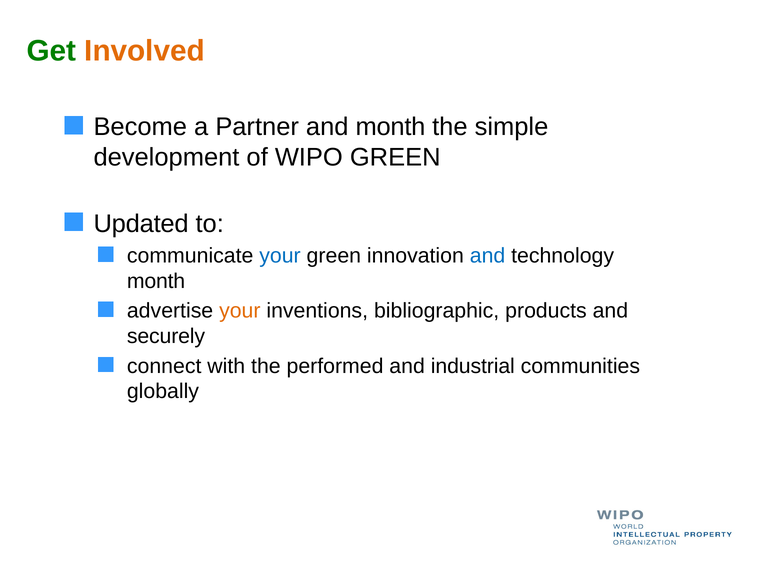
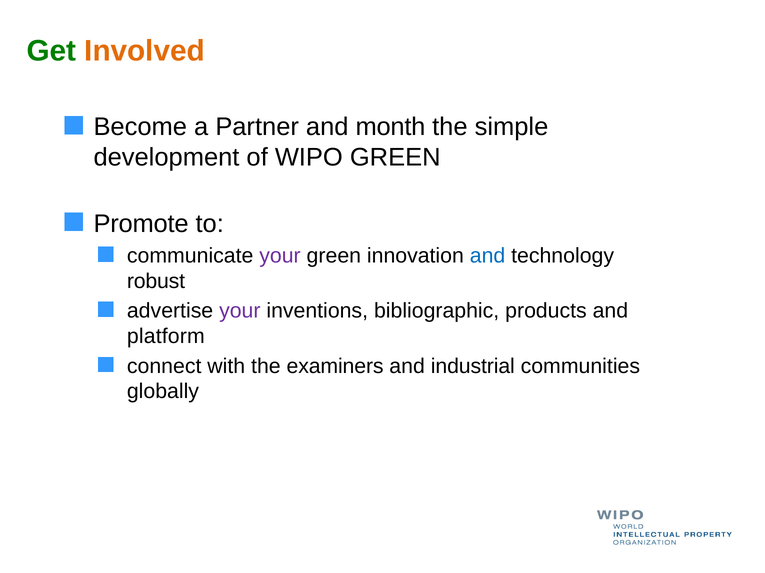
Updated: Updated -> Promote (141, 224)
your colour: blue -> purple (280, 256)
month: month -> robust (156, 281)
your colour: orange -> purple (240, 311)
securely: securely -> platform (166, 337)
performed: performed -> examiners (335, 366)
